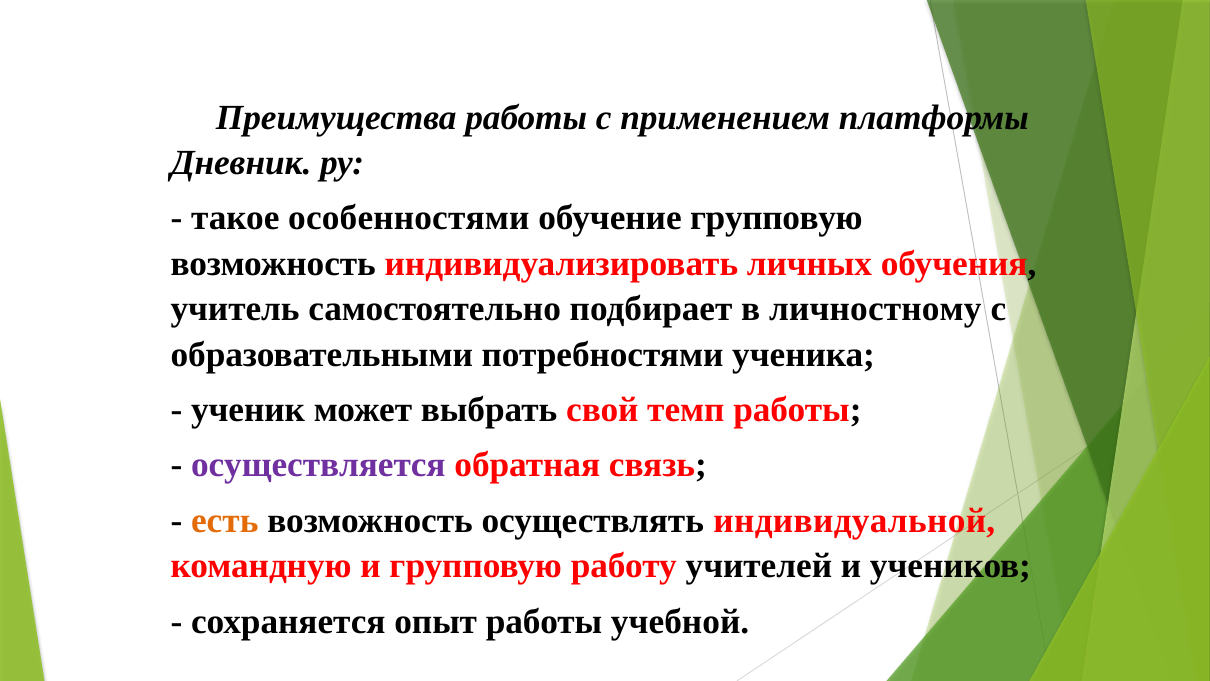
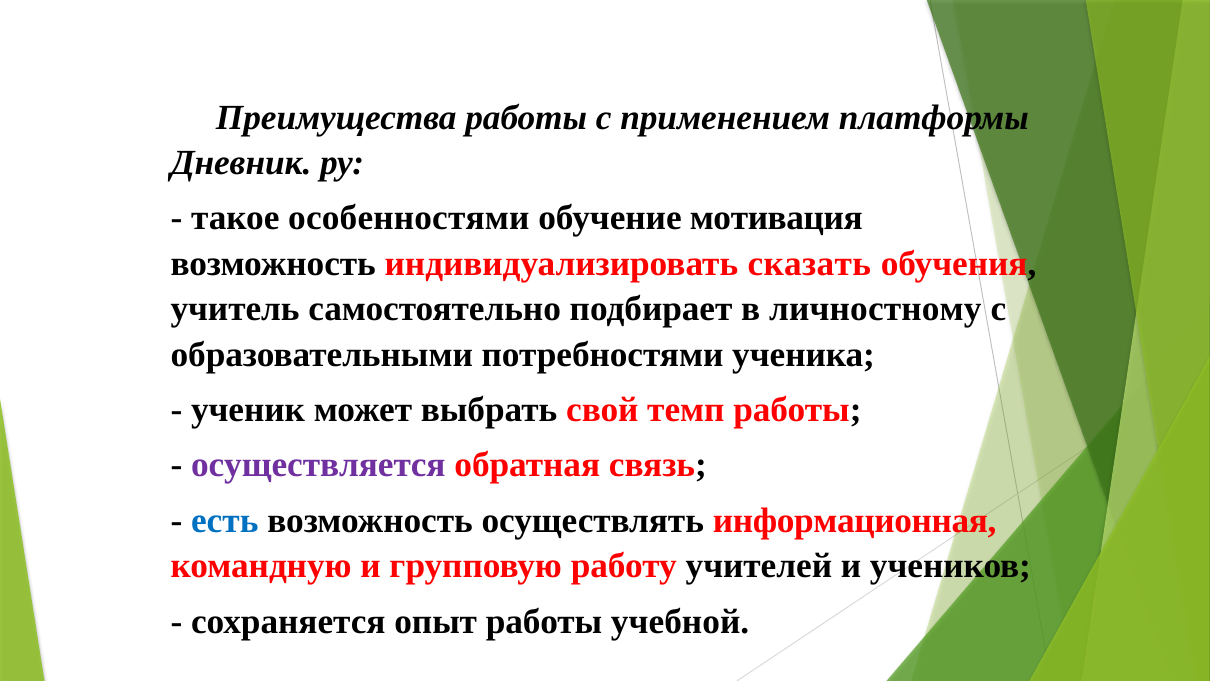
обучение групповую: групповую -> мотивация (776, 218)
личных: личных -> сказать (809, 263)
есть colour: orange -> blue (225, 520)
индивидуальной: индивидуальной -> информационная (855, 520)
